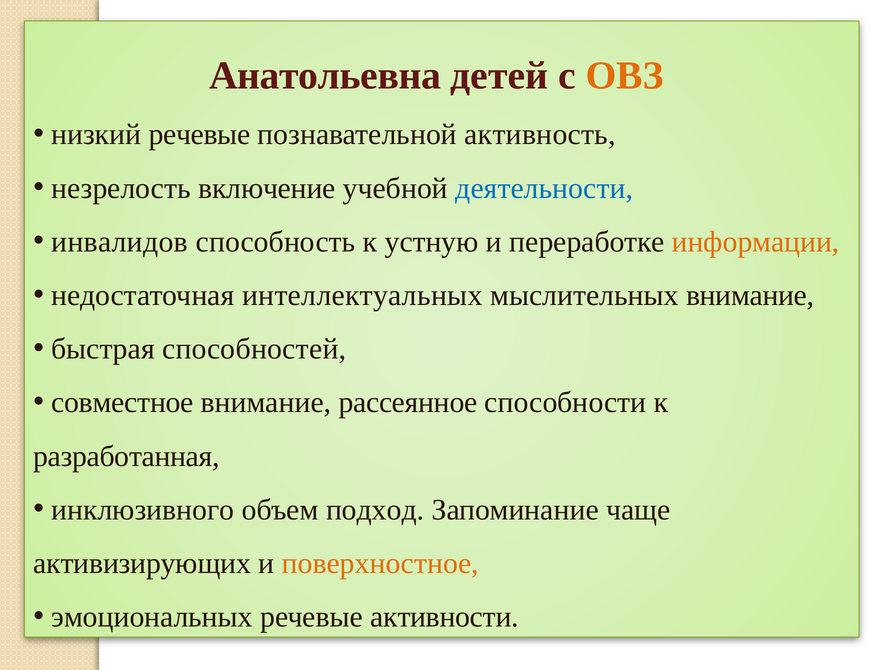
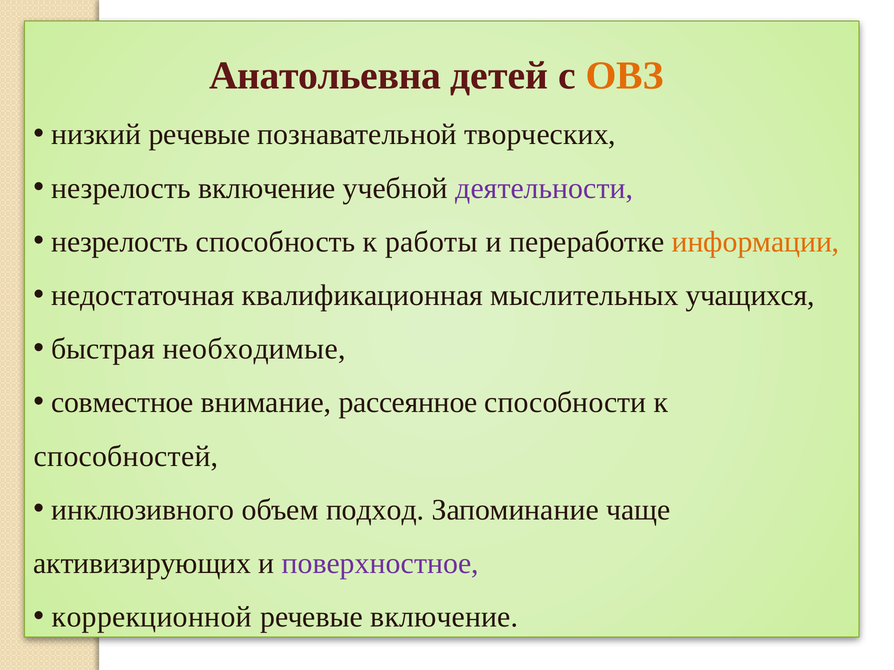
активность: активность -> творческих (540, 135)
деятельности colour: blue -> purple (544, 188)
инвалидов: инвалидов -> незрелость (120, 242)
устную: устную -> работы (431, 242)
интеллектуальных: интеллектуальных -> квалификационная (362, 296)
мыслительных внимание: внимание -> учащихся (750, 296)
способностей: способностей -> необходимые (254, 349)
разработанная: разработанная -> способностей (126, 457)
поверхностное colour: orange -> purple (380, 564)
эмоциональных: эмоциональных -> коррекционной (152, 617)
речевые активности: активности -> включение (444, 617)
